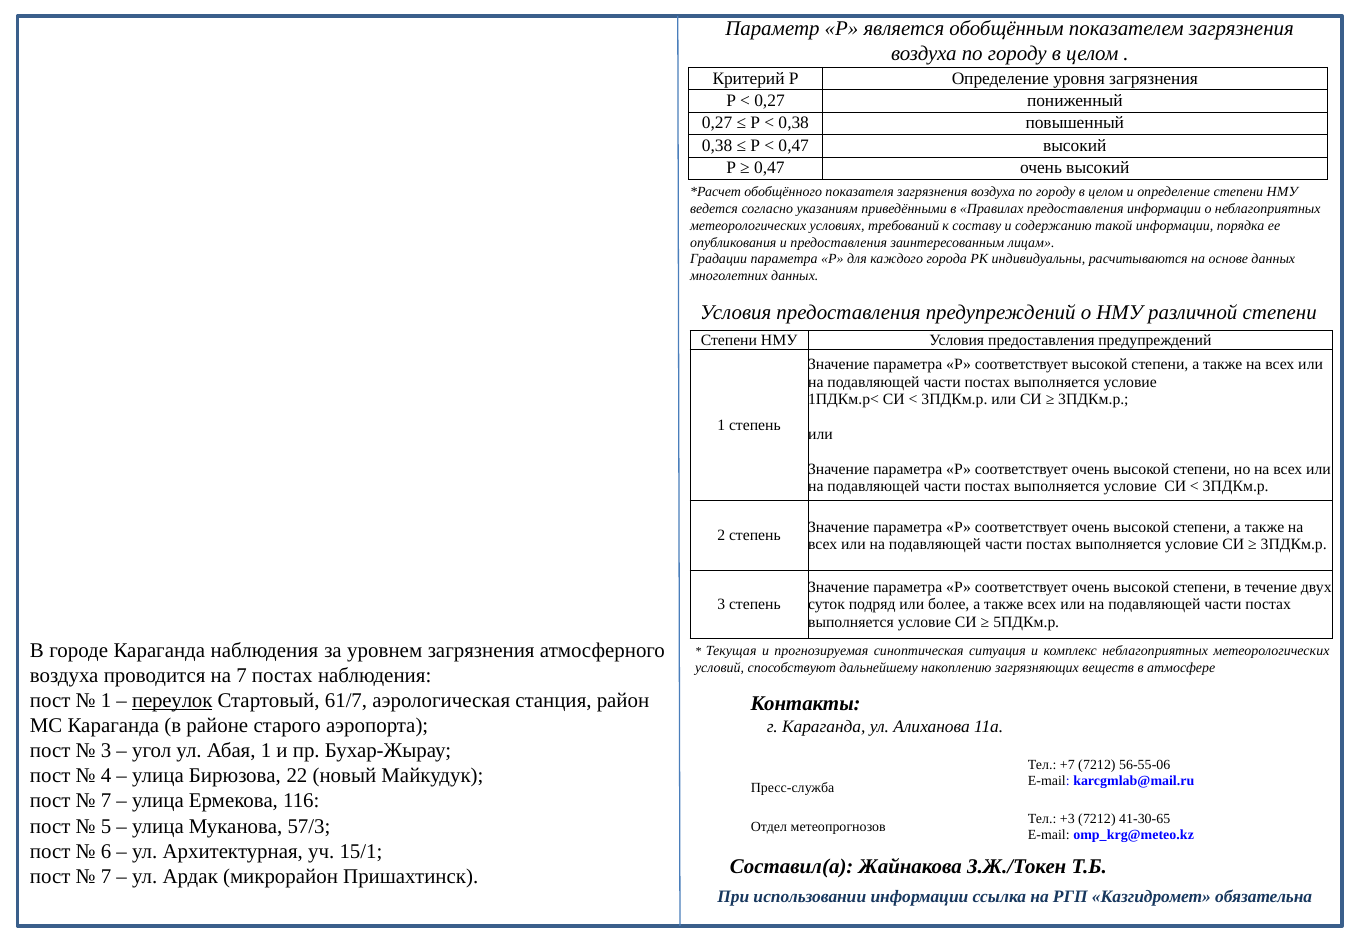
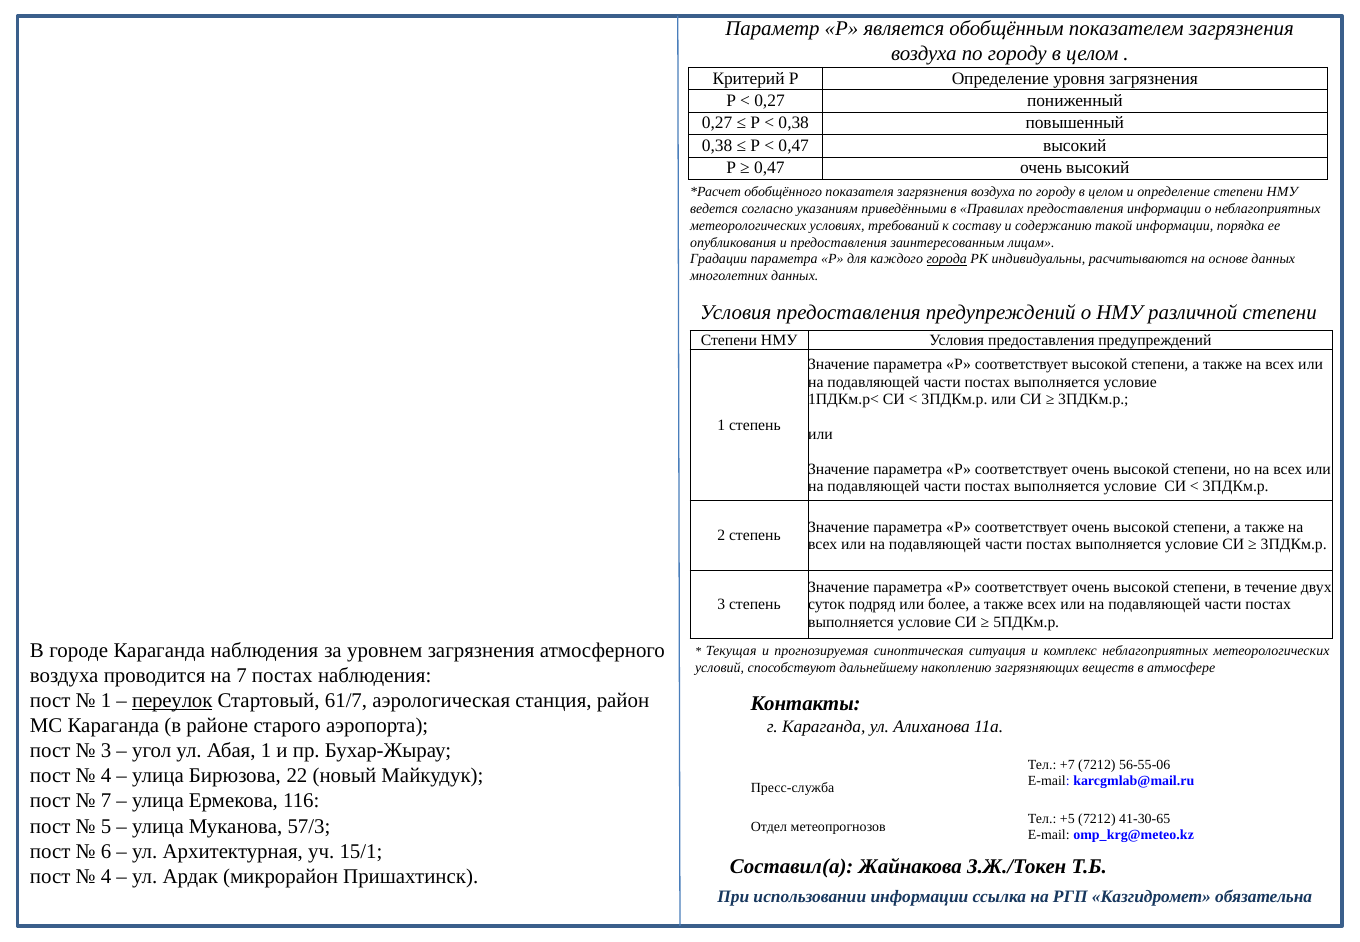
города underline: none -> present (947, 259)
+3: +3 -> +5 (1067, 819)
7: 7 -> 4 (106, 876)
